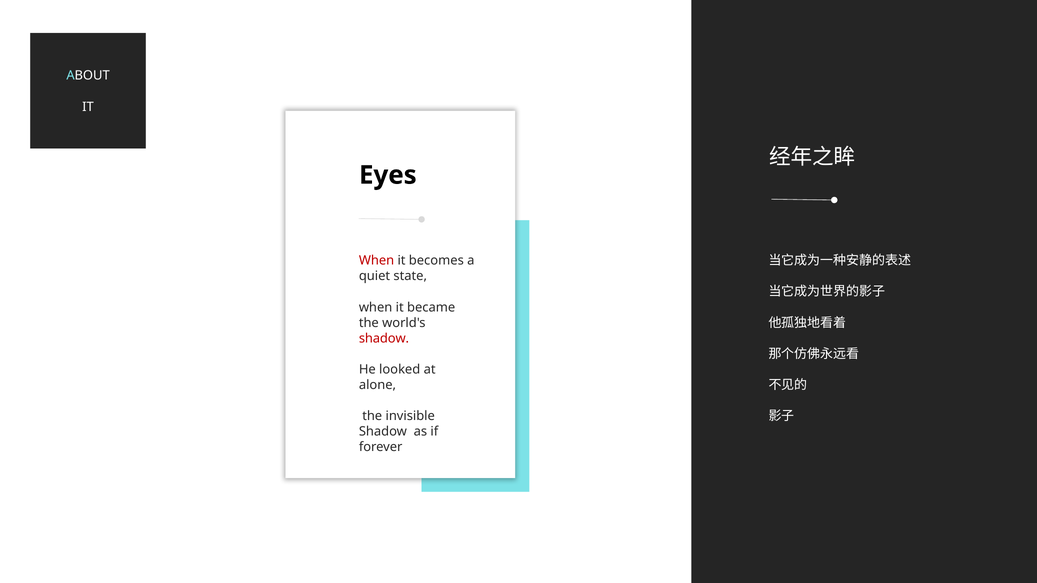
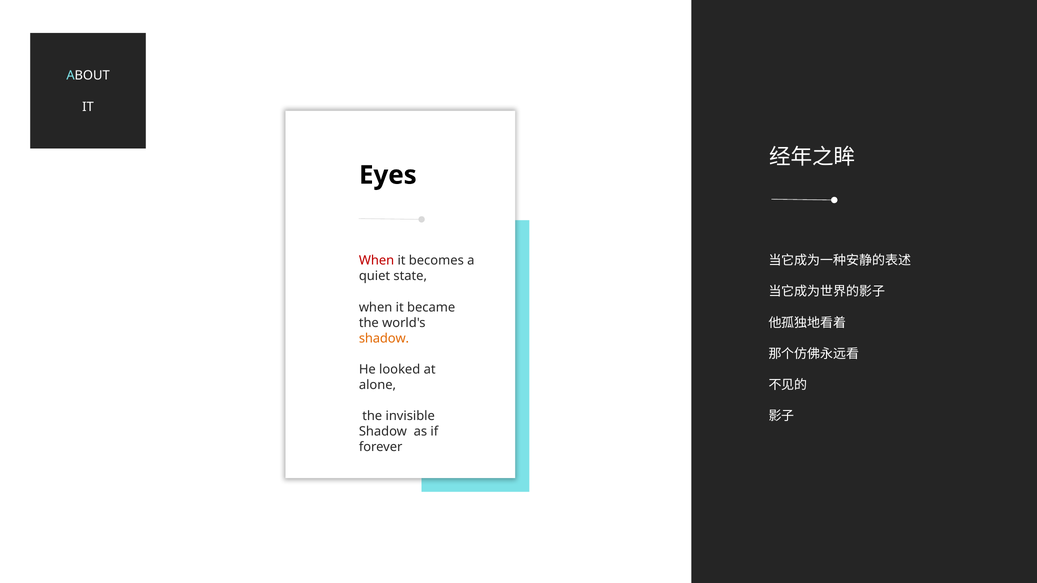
shadow colour: red -> orange (384, 339)
